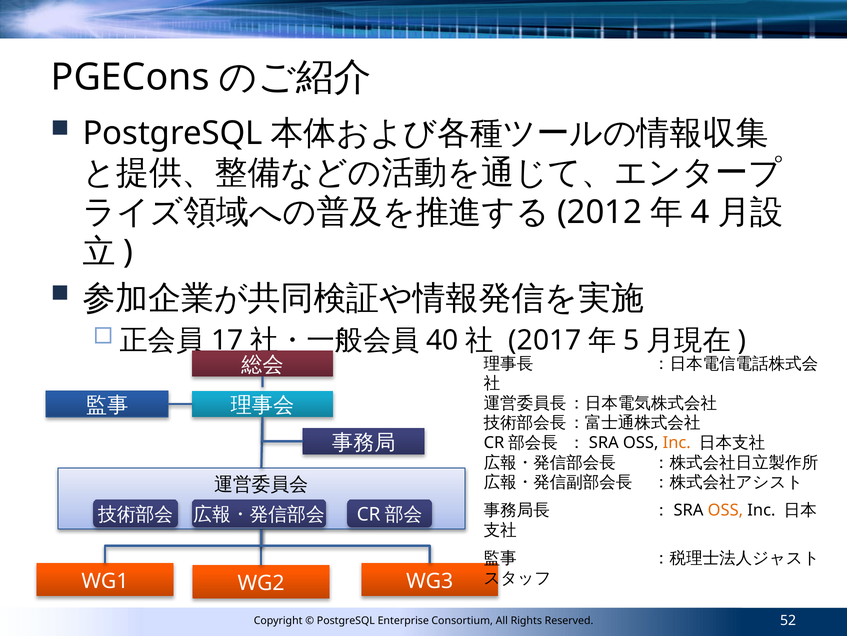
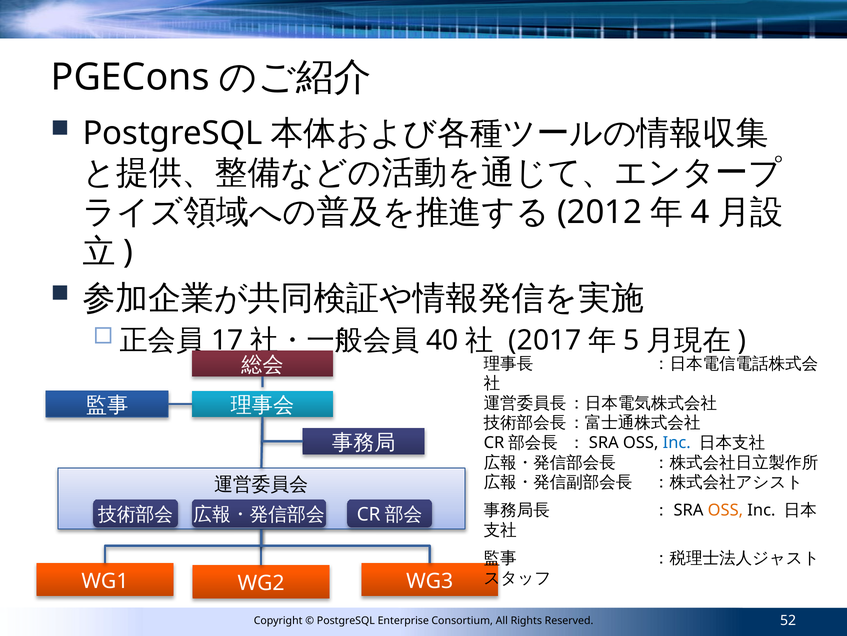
Inc colour: orange -> blue (677, 442)
